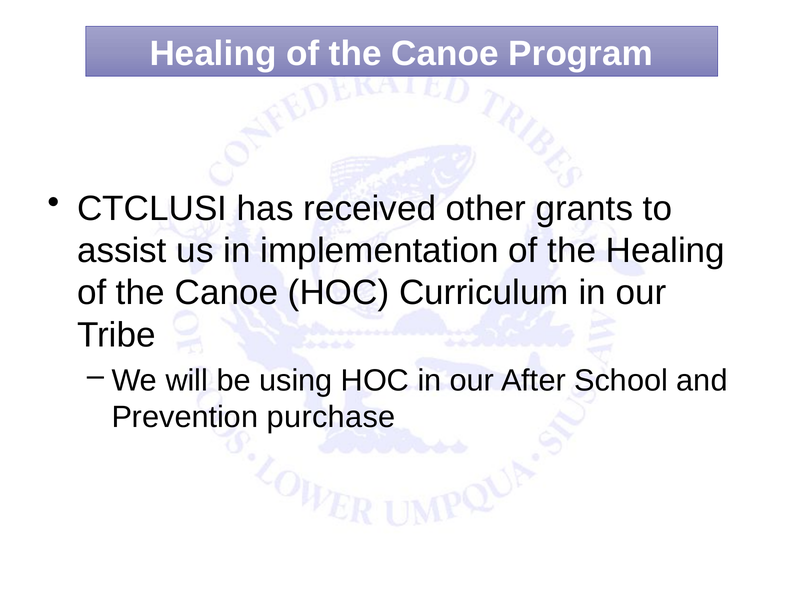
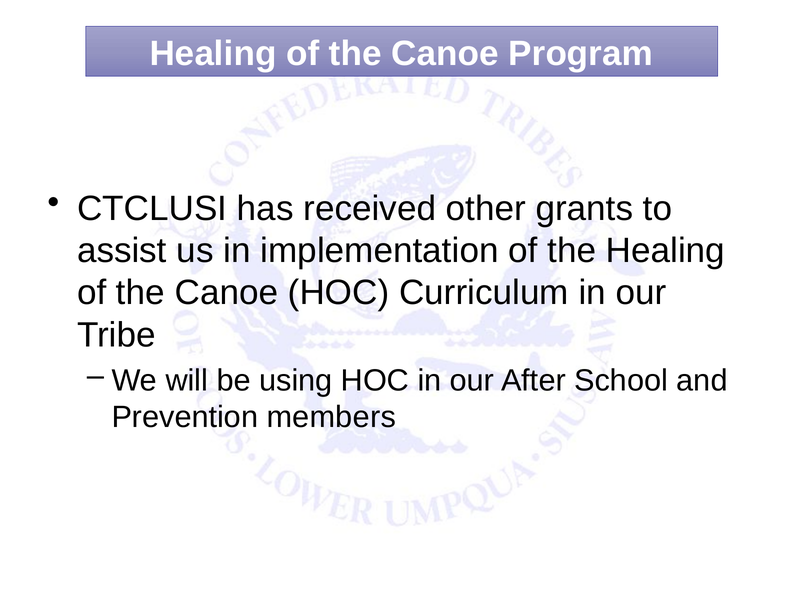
purchase: purchase -> members (331, 417)
